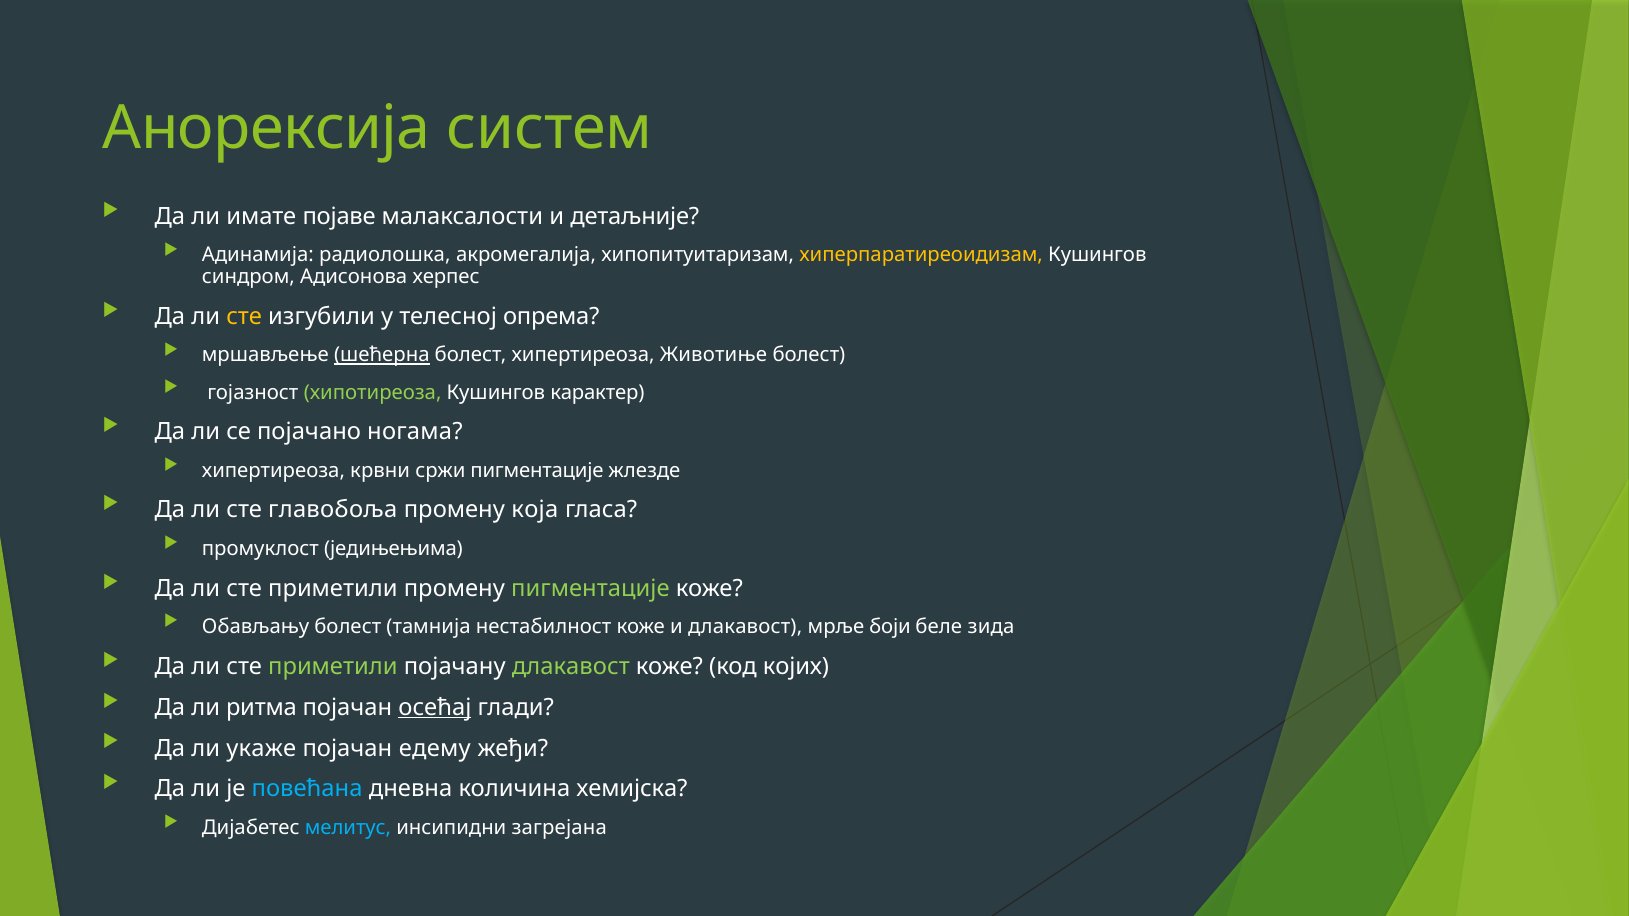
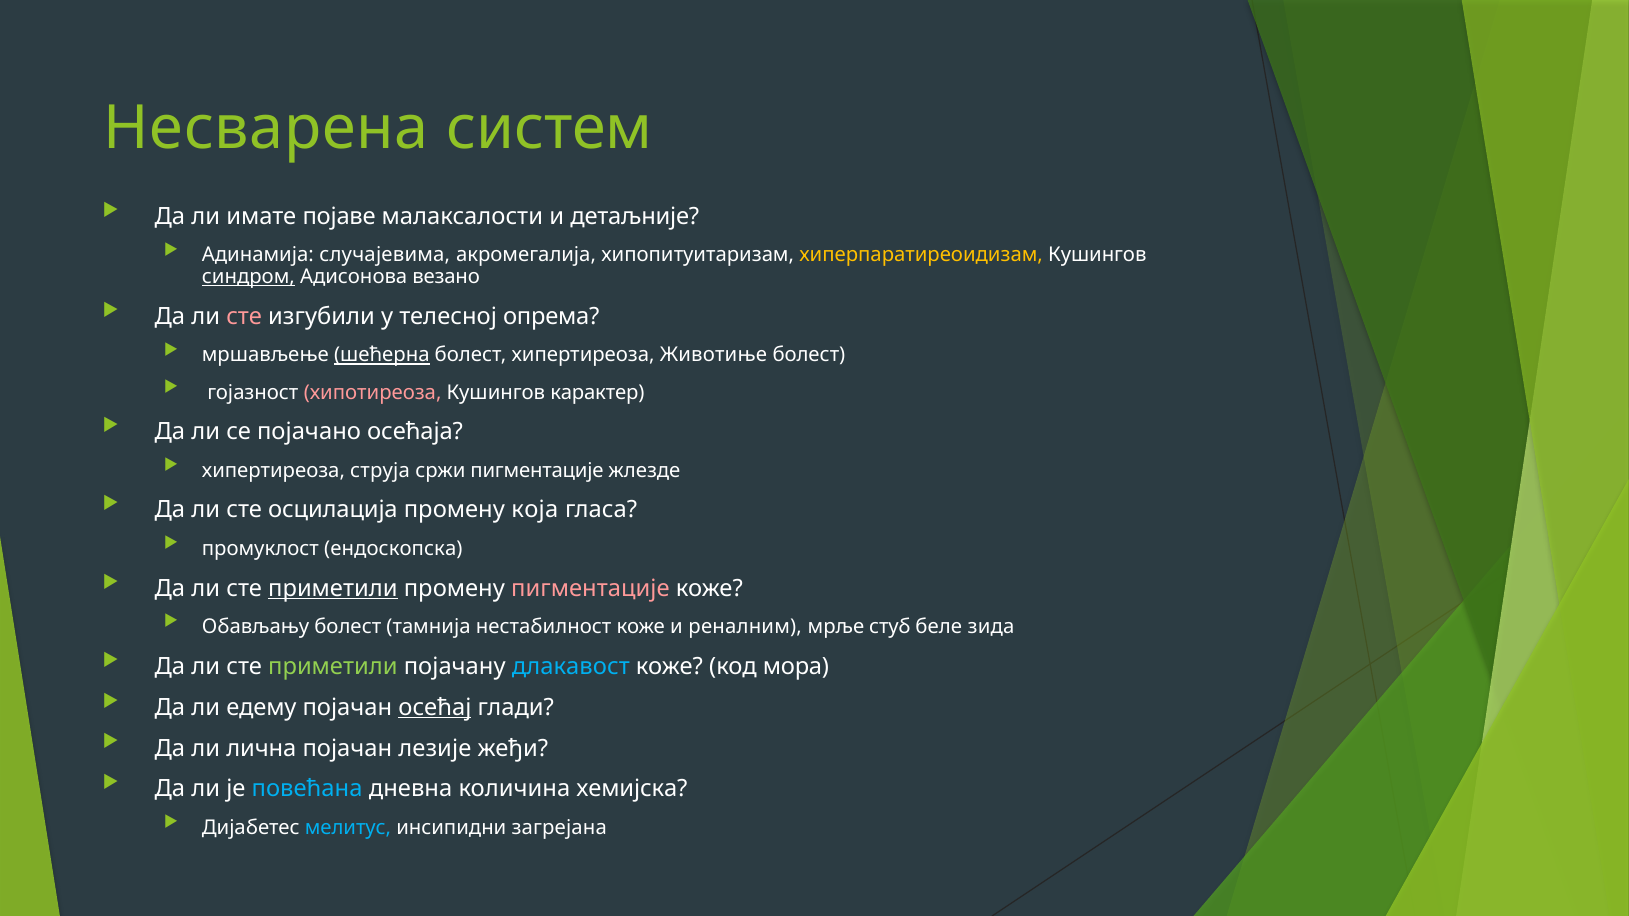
Анорексија: Анорексија -> Несварена (266, 128)
радиолошка: радиолошка -> случајевима (385, 255)
синдром underline: none -> present (248, 277)
херпес: херпес -> везано (446, 277)
сте colour: yellow -> pink (244, 317)
хипотиреоза colour: light green -> pink (373, 393)
ногама: ногама -> осећаја (415, 432)
крвни: крвни -> струја (380, 471)
главобоља: главобоља -> осцилација (333, 510)
једињењима: једињењима -> ендоскопска (393, 549)
приметили underline: none -> present (333, 588)
пигментације colour: light green -> pink (590, 588)
и длакавост: длакавост -> реналним (745, 627)
боји: боји -> стуб (890, 627)
длакавост colour: light green -> light blue (571, 667)
којих: којих -> мора (796, 667)
ритма: ритма -> едему (261, 708)
укаже: укаже -> лична (261, 748)
едему: едему -> лезије (435, 748)
